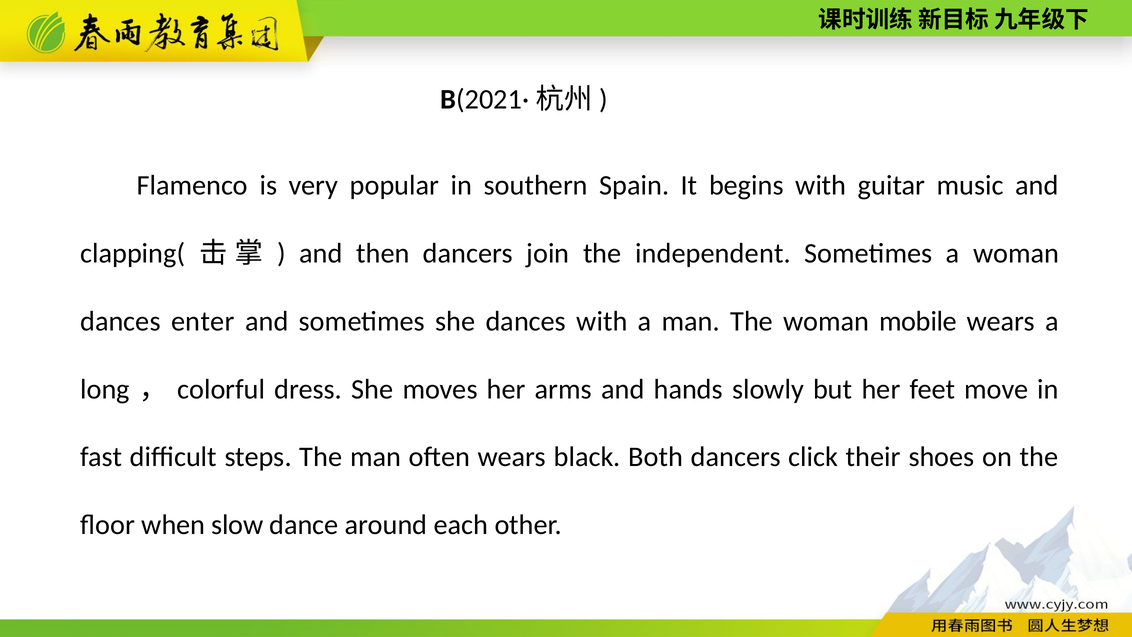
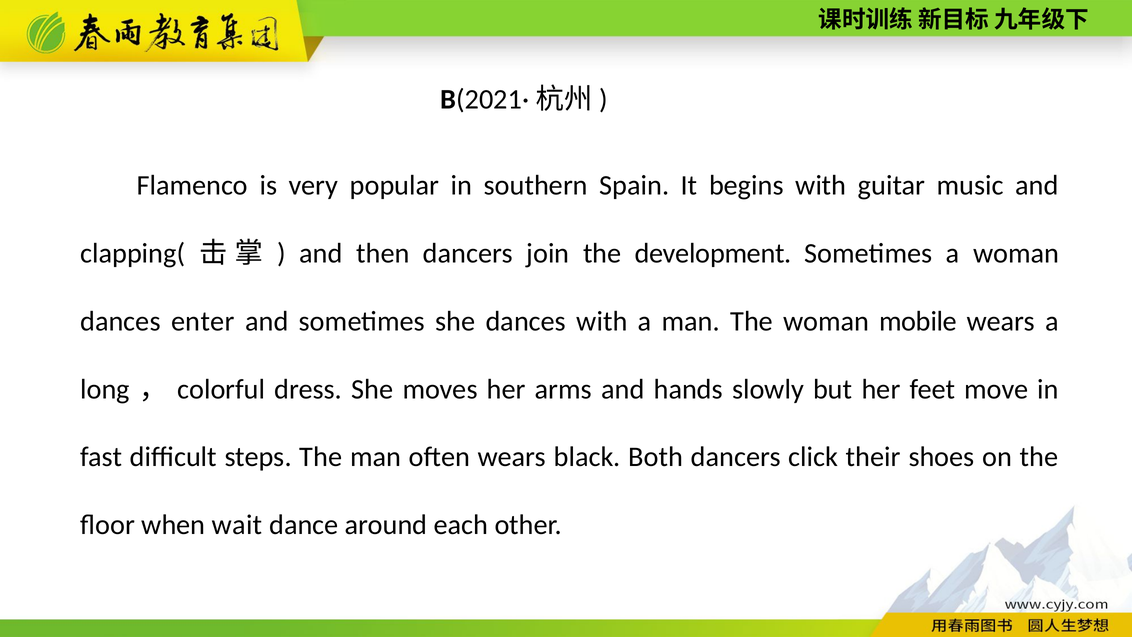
independent: independent -> development (713, 253)
slow: slow -> wait (237, 525)
